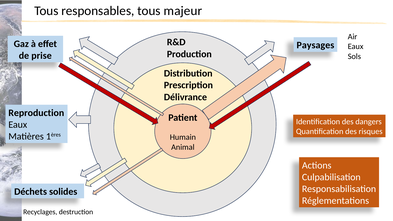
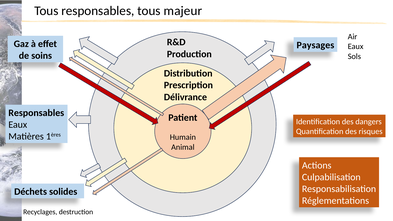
prise: prise -> soins (42, 56)
Reproduction: Reproduction -> Responsables (36, 113)
